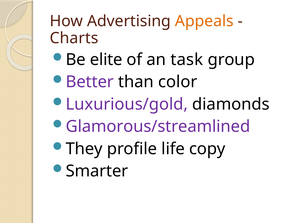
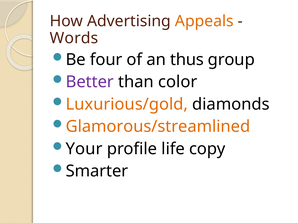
Charts: Charts -> Words (74, 38)
elite: elite -> four (106, 60)
task: task -> thus (187, 60)
Luxurious/gold colour: purple -> orange (127, 104)
Glamorous/streamlined colour: purple -> orange (158, 127)
They: They -> Your (84, 149)
